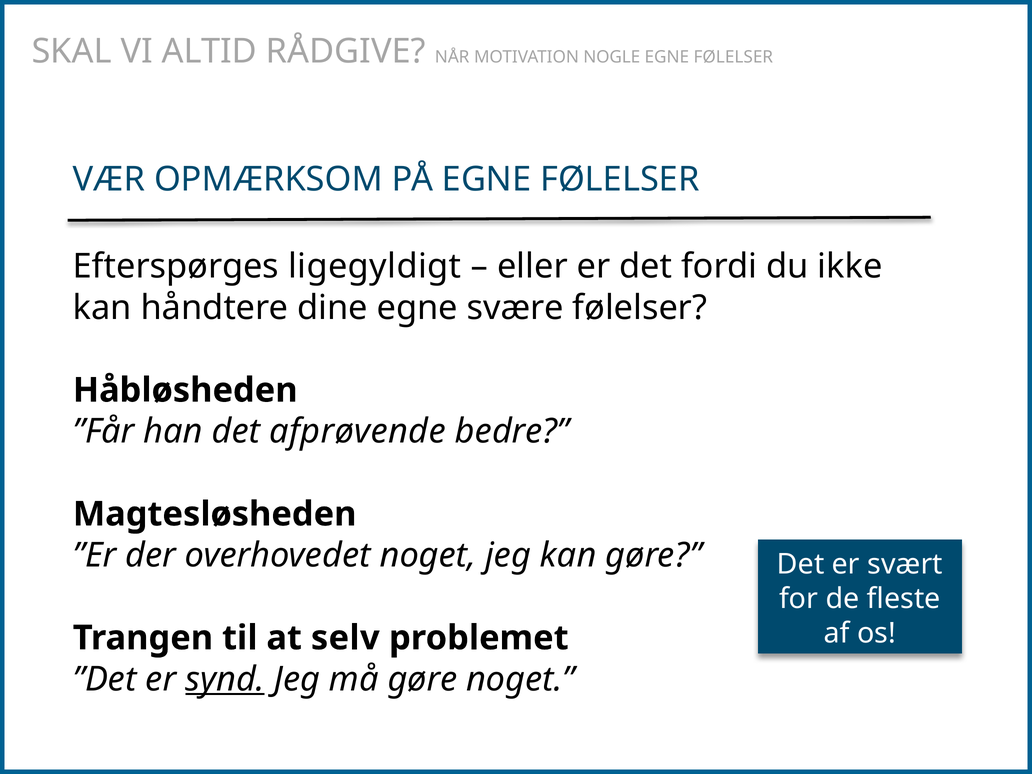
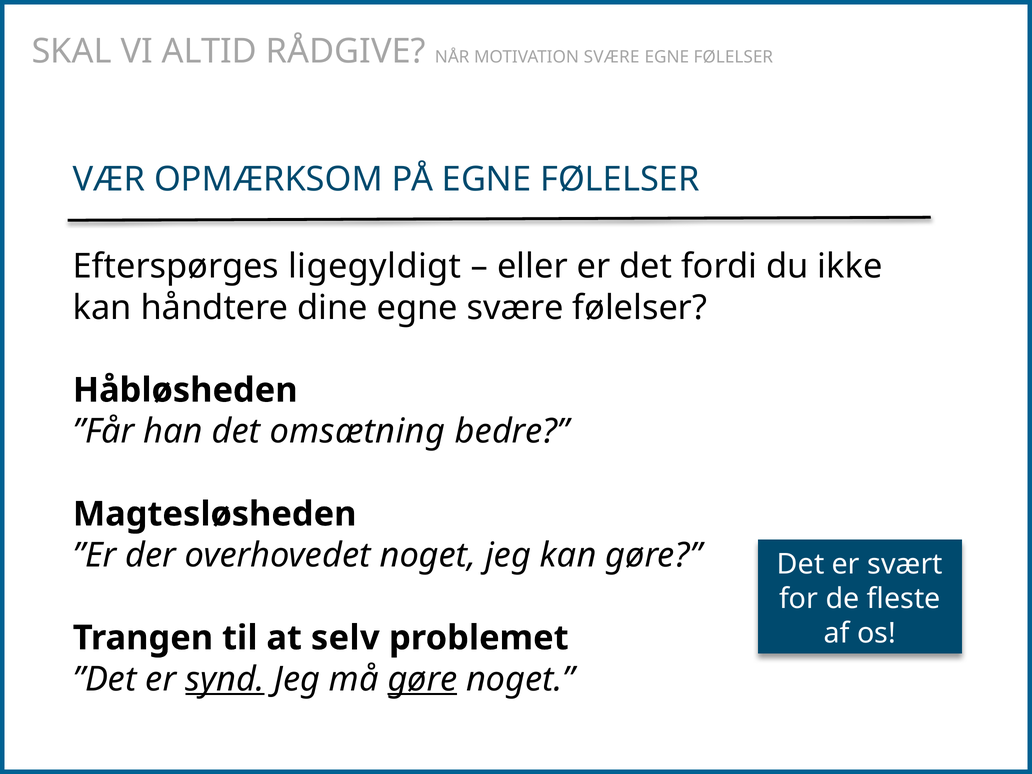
MOTIVATION NOGLE: NOGLE -> SVÆRE (612, 57)
afprøvende: afprøvende -> omsætning (357, 432)
gøre underline: none -> present (422, 679)
